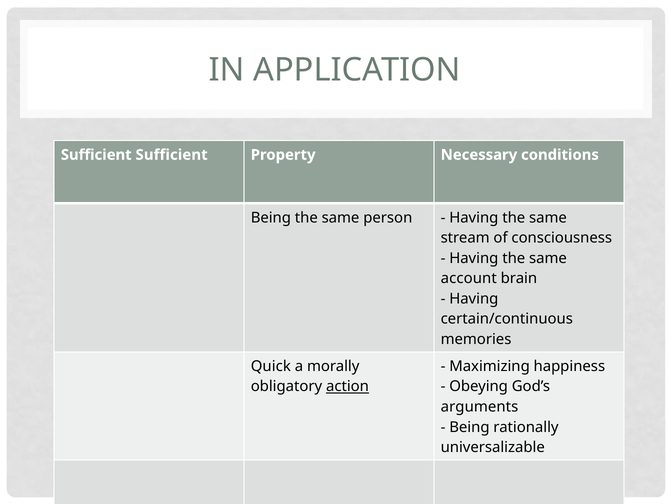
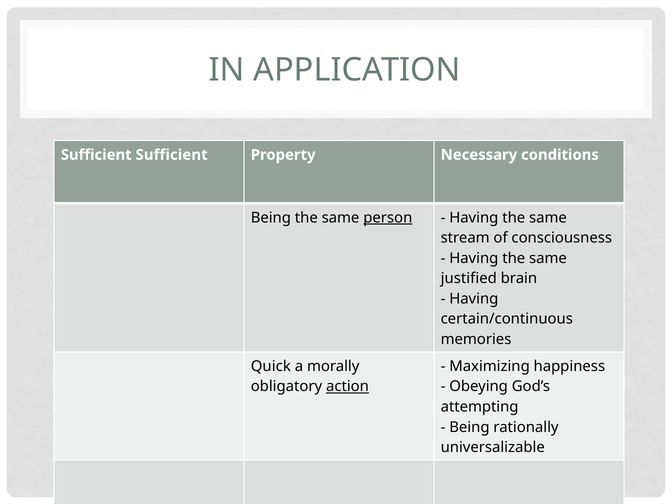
person underline: none -> present (388, 218)
account: account -> justified (469, 278)
arguments: arguments -> attempting (480, 407)
